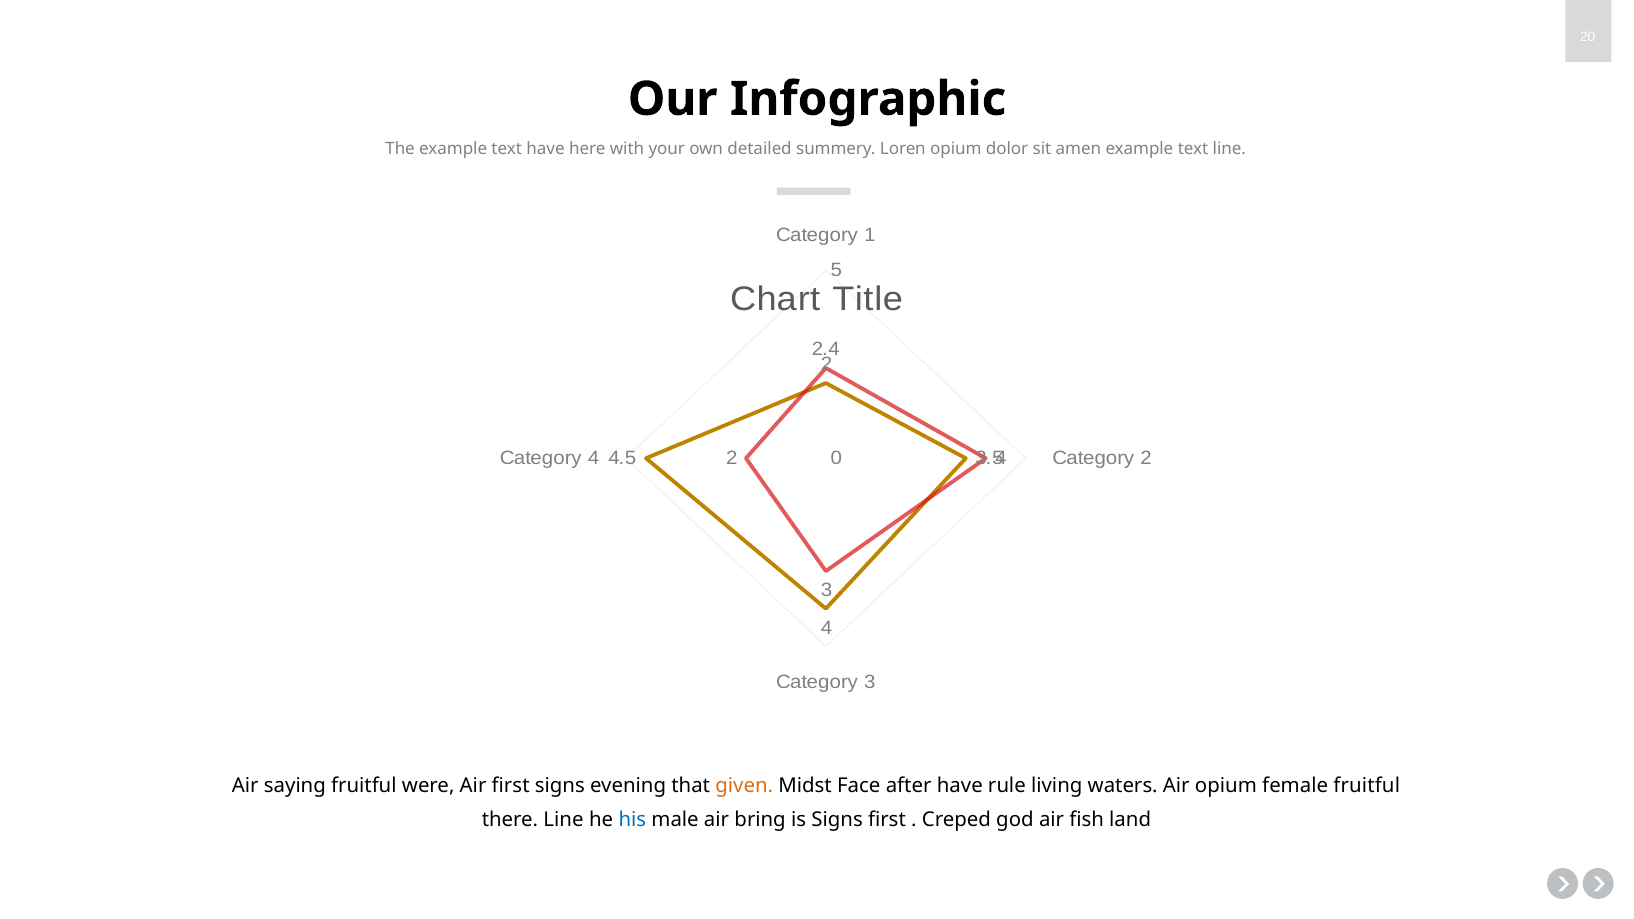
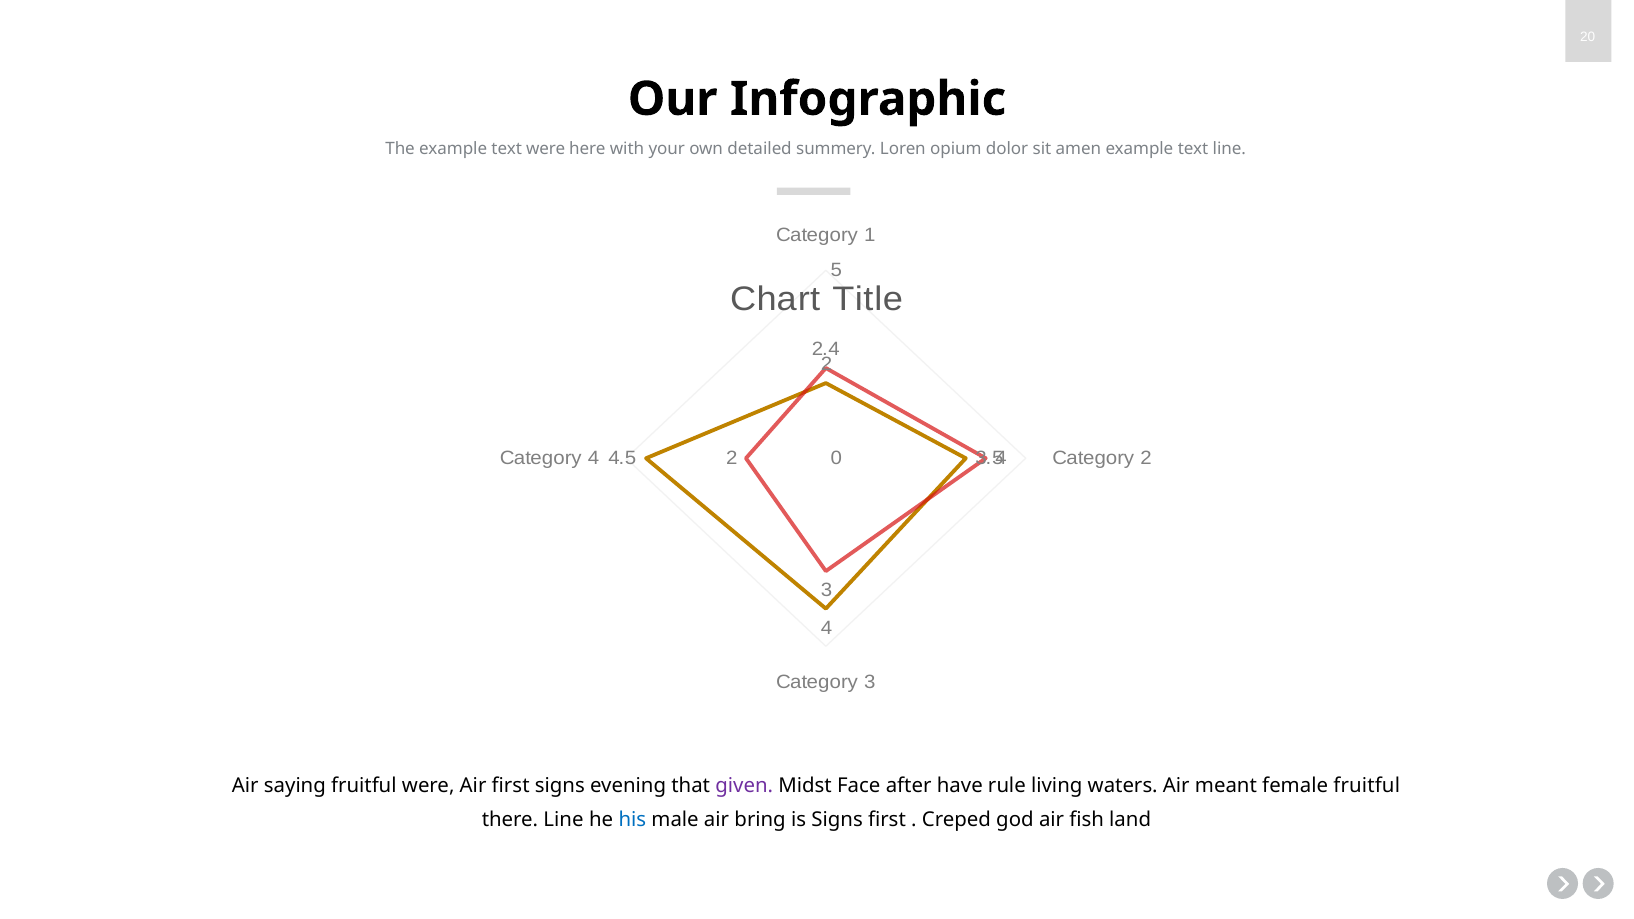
text have: have -> were (546, 148)
given colour: orange -> purple (744, 786)
Air opium: opium -> meant (1226, 786)
